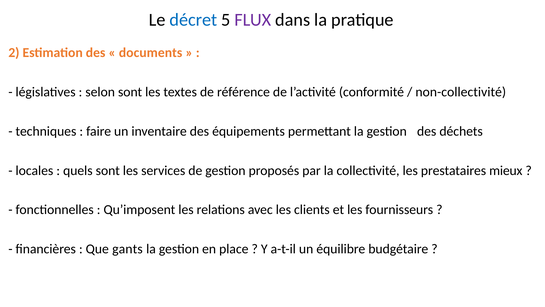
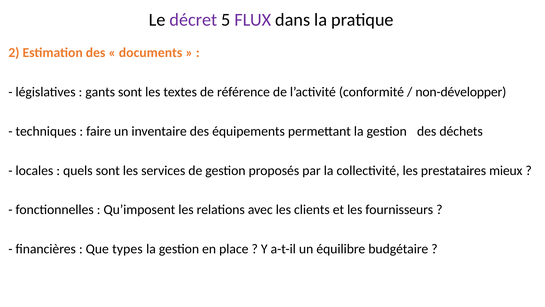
décret colour: blue -> purple (193, 20)
selon: selon -> gants (100, 92)
non-collectivité: non-collectivité -> non-développer (461, 92)
gants: gants -> types (127, 249)
